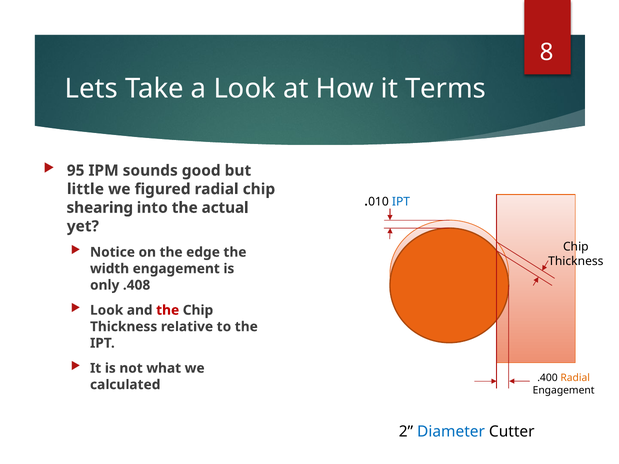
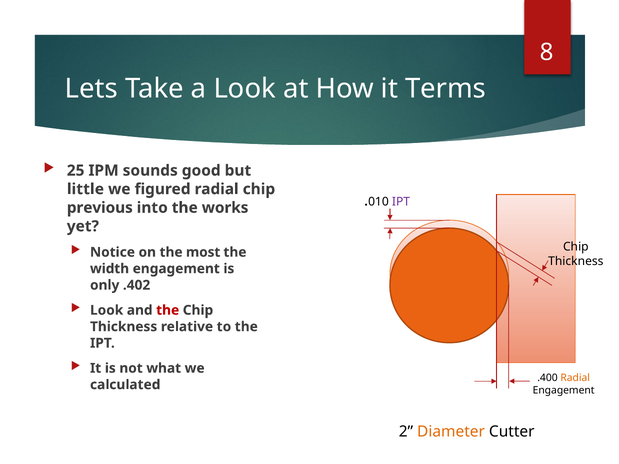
95: 95 -> 25 (76, 171)
IPT colour: blue -> purple (401, 202)
shearing: shearing -> previous (100, 208)
actual: actual -> works (225, 208)
edge: edge -> most (203, 252)
.408: .408 -> .402 (137, 285)
Diameter colour: blue -> orange (451, 432)
